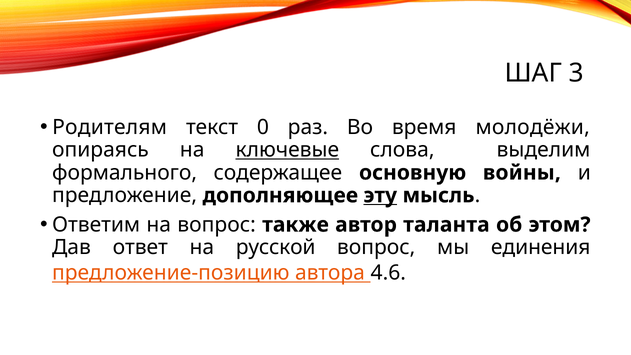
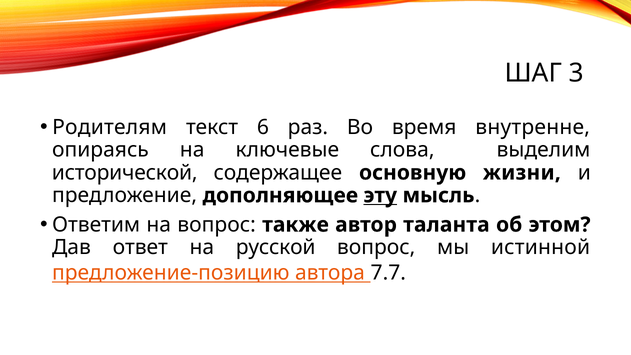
0: 0 -> 6 (263, 127)
молодёжи: молодёжи -> внутренне (533, 127)
ключевые underline: present -> none (287, 150)
формального: формального -> исторической (125, 173)
войны: войны -> жизни (522, 173)
единения: единения -> истинной (541, 247)
4.6: 4.6 -> 7.7 (388, 273)
